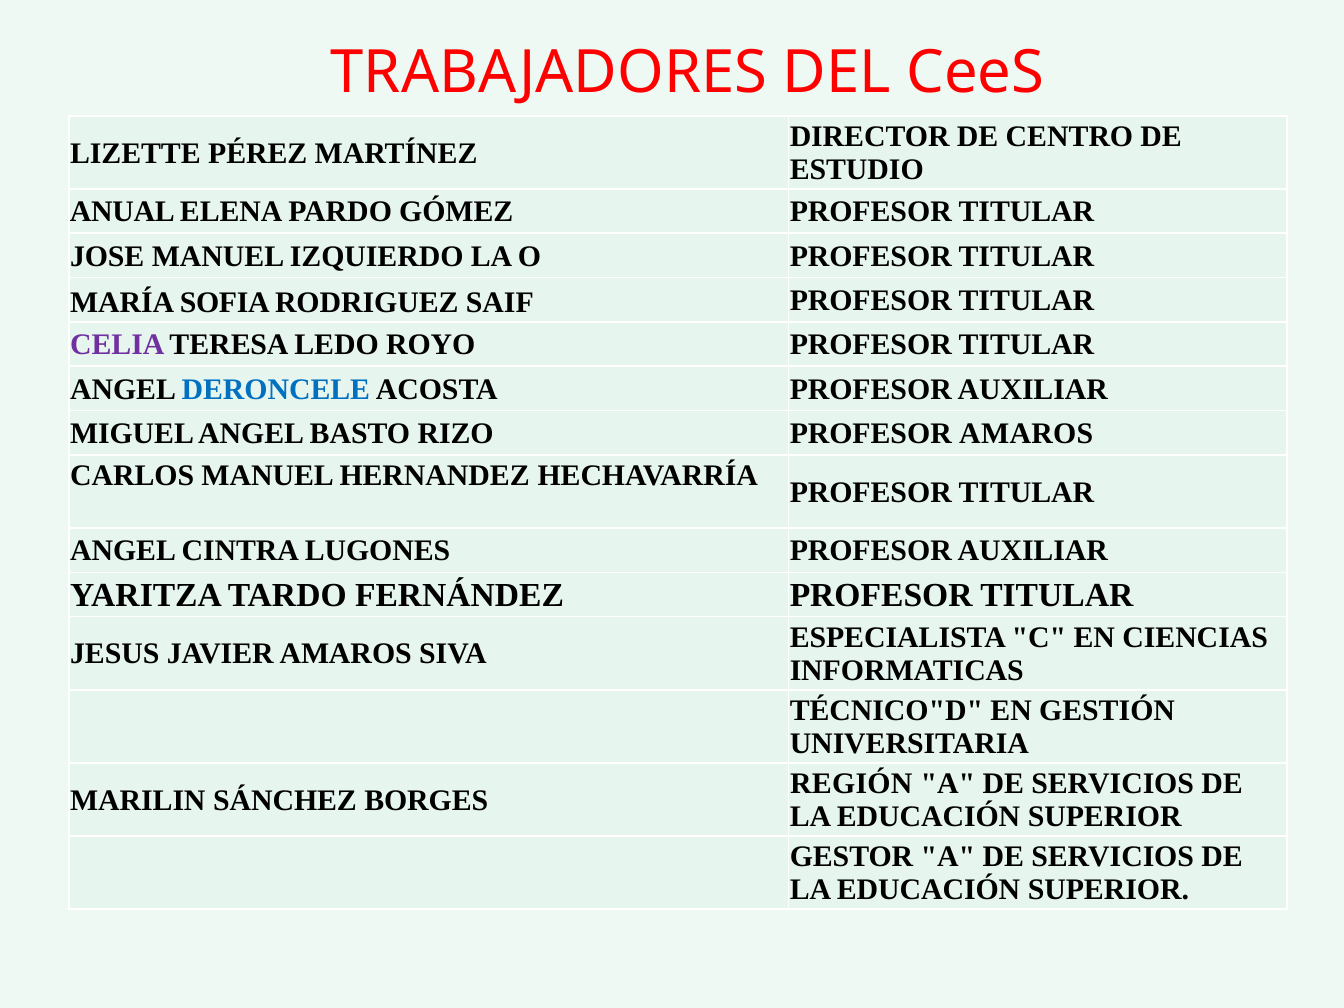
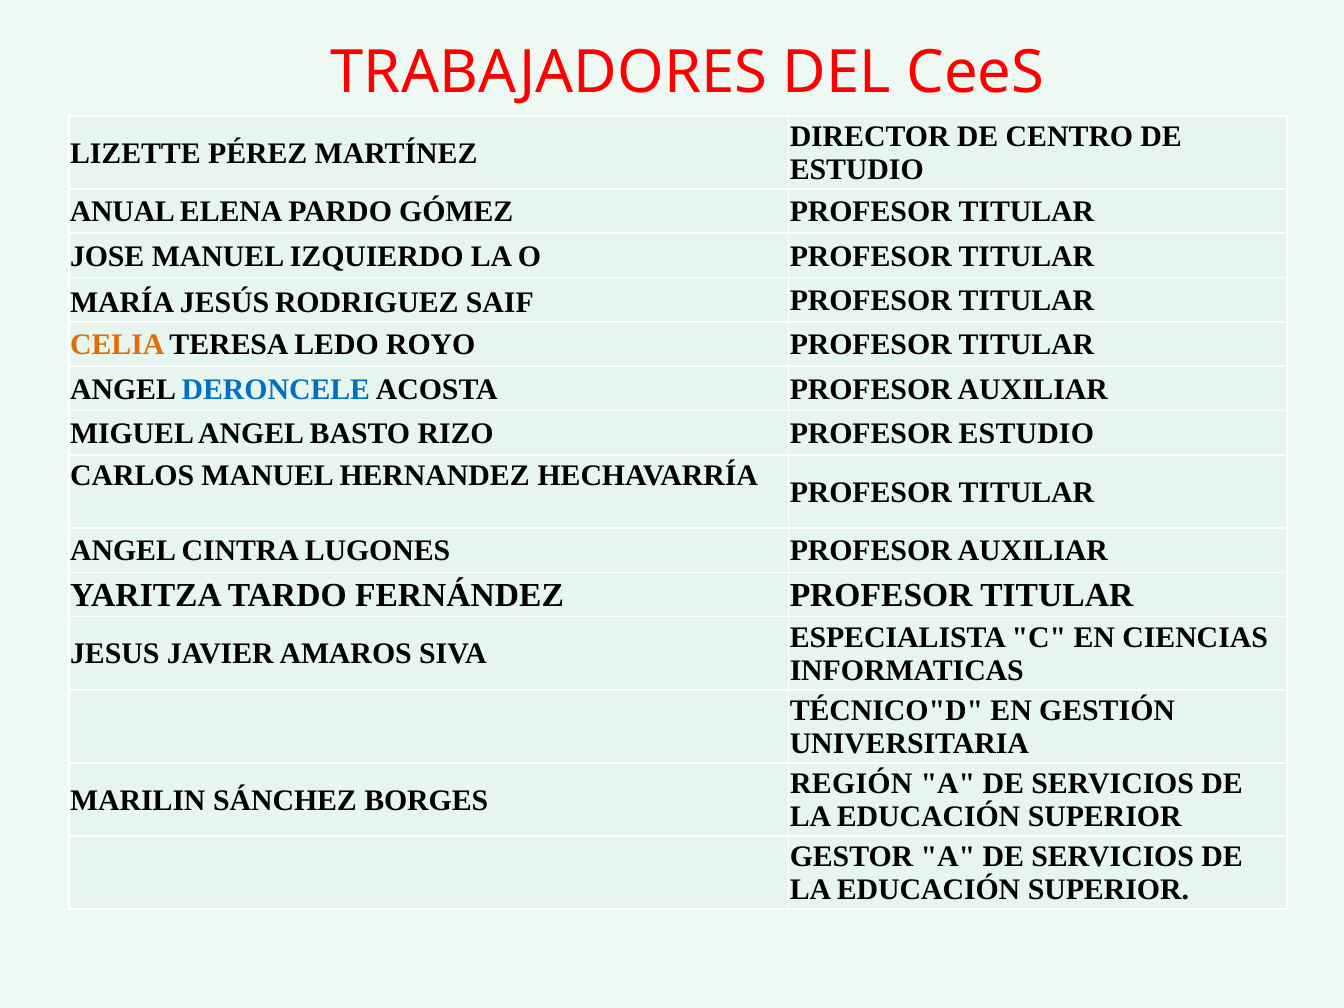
SOFIA: SOFIA -> JESÚS (225, 303)
CELIA colour: purple -> orange (117, 345)
PROFESOR AMAROS: AMAROS -> ESTUDIO (1026, 434)
